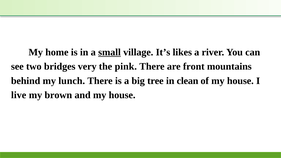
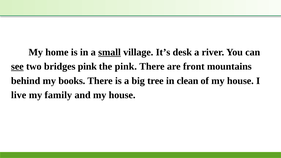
likes: likes -> desk (182, 52)
see underline: none -> present (17, 67)
bridges very: very -> pink (87, 67)
lunch: lunch -> books (72, 81)
brown: brown -> family (58, 95)
